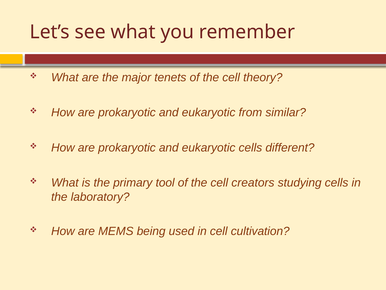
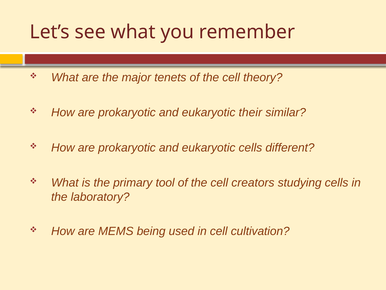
from: from -> their (250, 112)
